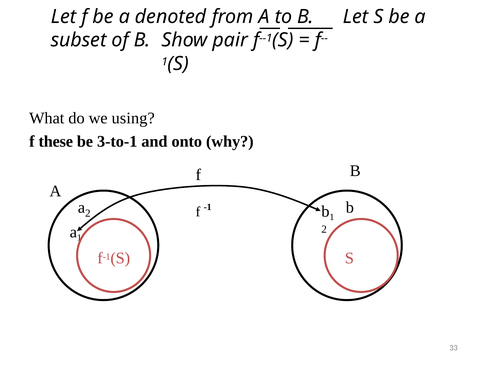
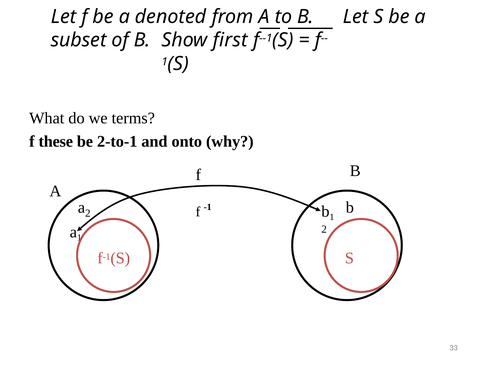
pair: pair -> first (230, 40)
using: using -> terms (133, 118)
3-to-1: 3-to-1 -> 2-to-1 (117, 142)
